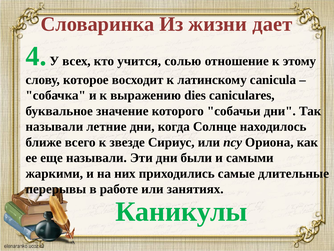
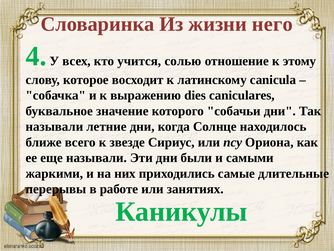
дает: дает -> него (272, 24)
